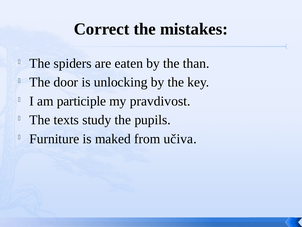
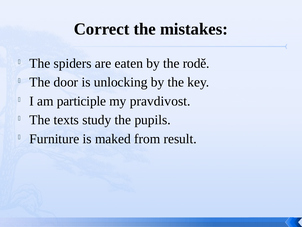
than: than -> rodě (196, 63)
učiva: učiva -> result (180, 139)
